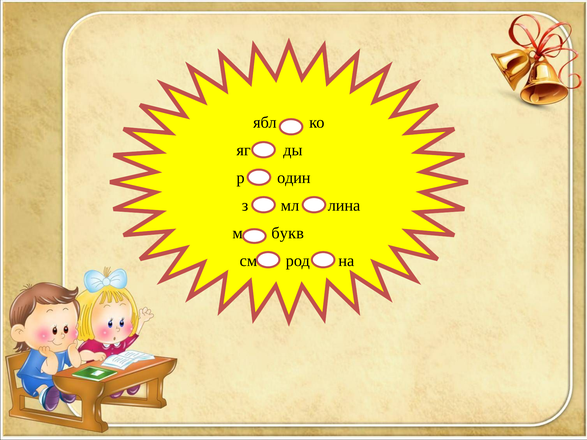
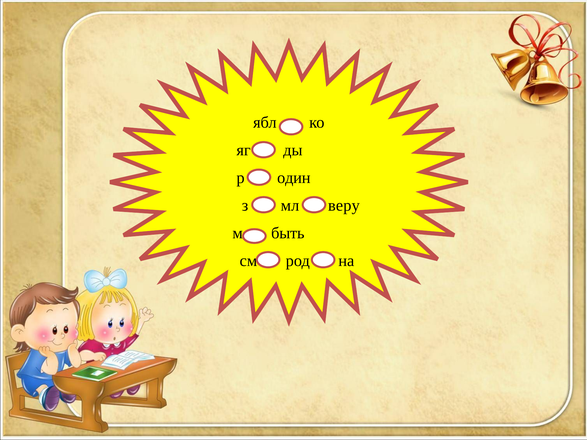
лина: лина -> веру (344, 206)
букв: букв -> быть (288, 233)
